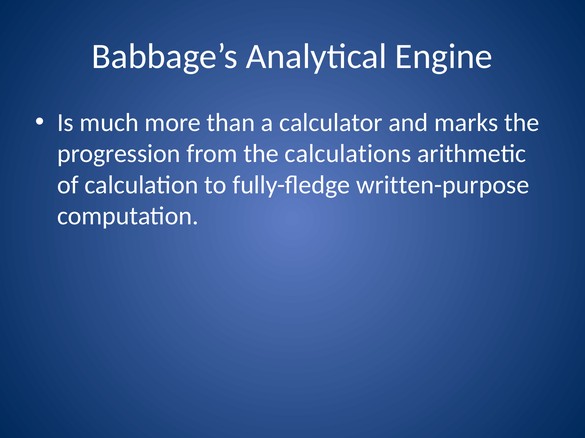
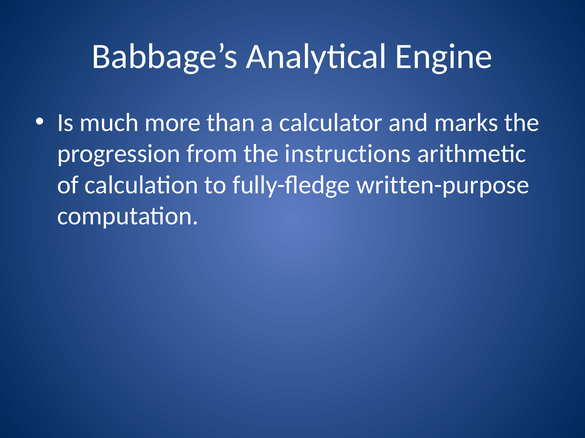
calculations: calculations -> instructions (348, 154)
